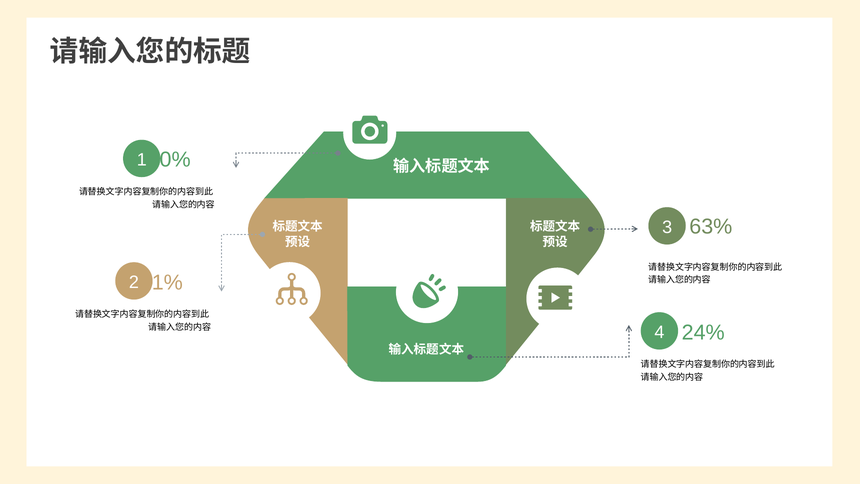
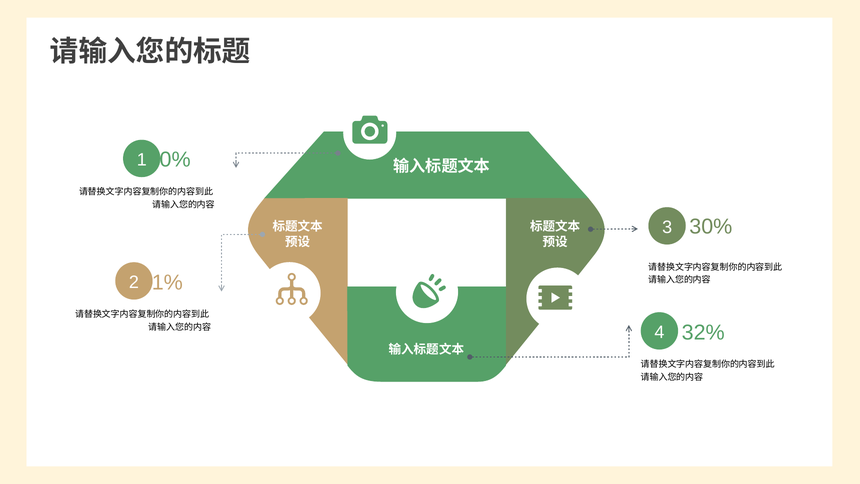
63%: 63% -> 30% (711, 226)
24%: 24% -> 32% (703, 333)
